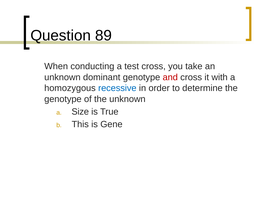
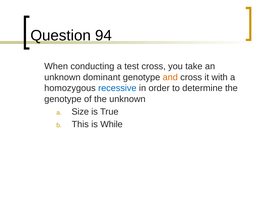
89: 89 -> 94 (103, 36)
and colour: red -> orange (170, 77)
Gene: Gene -> While (111, 124)
